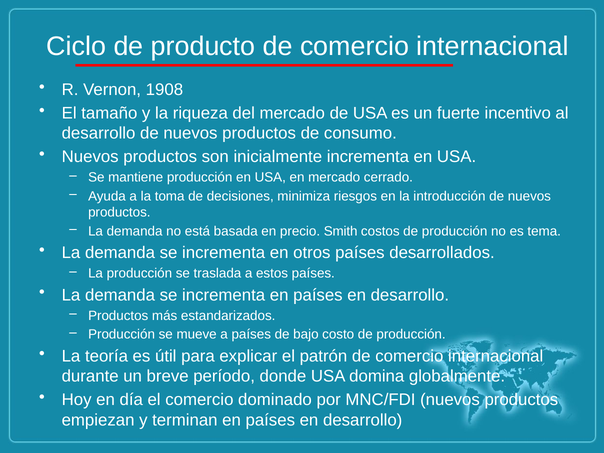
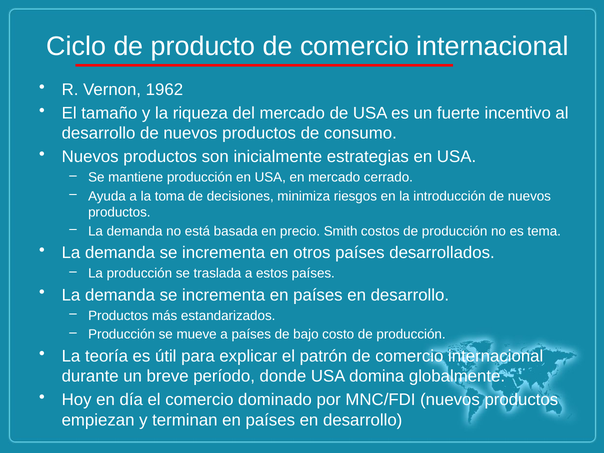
1908: 1908 -> 1962 (164, 90)
inicialmente incrementa: incrementa -> estrategias (368, 157)
